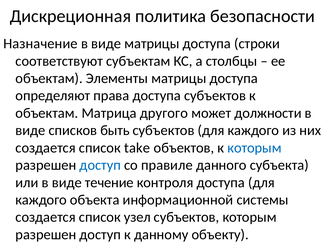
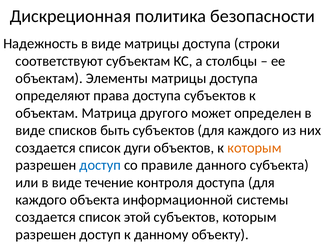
Назначение: Назначение -> Надежность (41, 44)
должности: должности -> определен (268, 113)
take: take -> дуги (137, 148)
которым colour: blue -> orange (254, 148)
узел: узел -> этой (137, 217)
